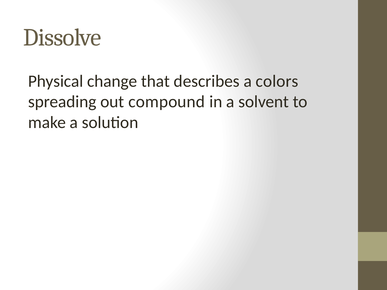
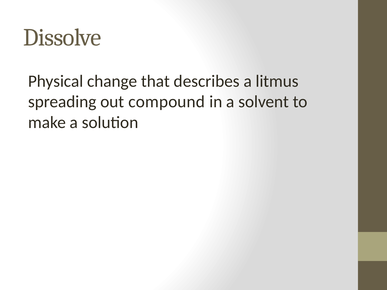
colors: colors -> litmus (277, 81)
